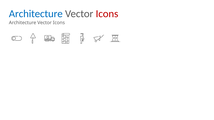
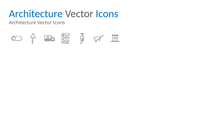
Icons colour: red -> blue (107, 14)
